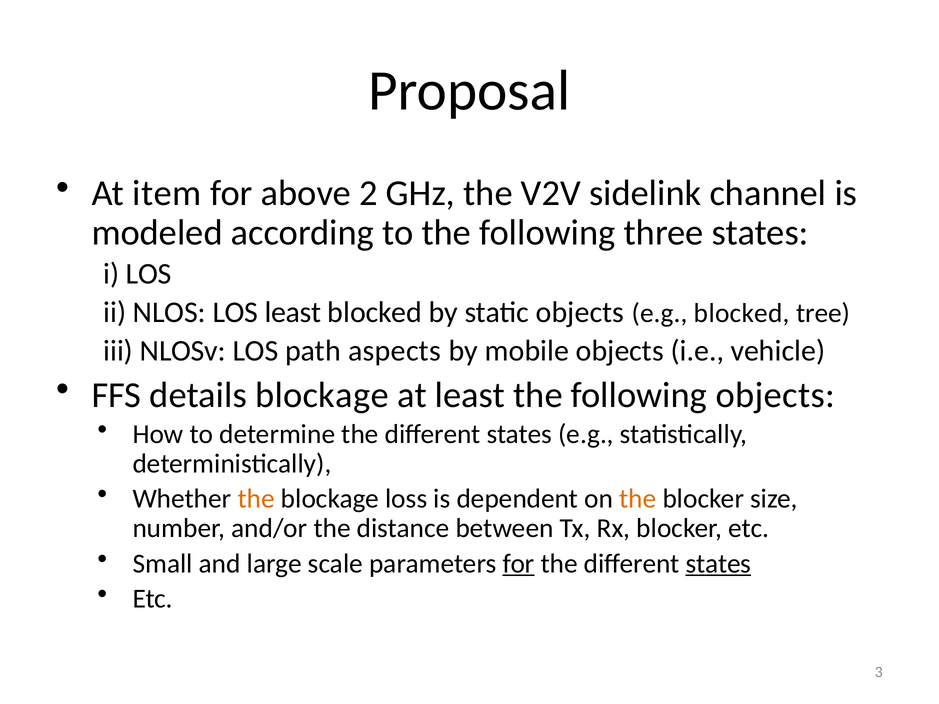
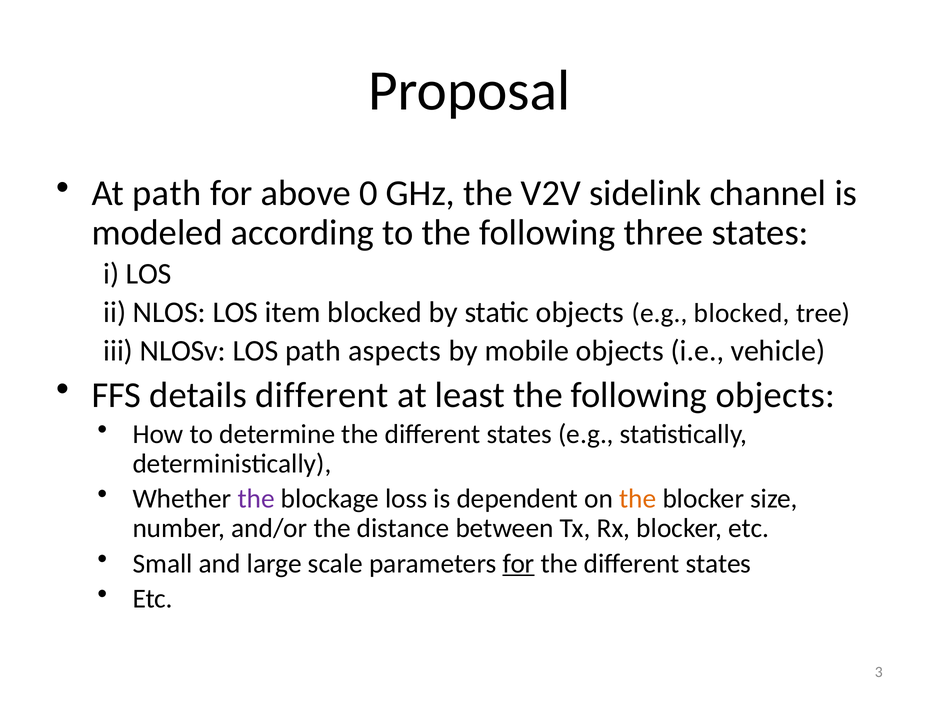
At item: item -> path (167, 193)
2: 2 -> 0 (368, 193)
LOS least: least -> item (293, 313)
details blockage: blockage -> different (322, 395)
the colour: orange -> purple (256, 499)
states underline: present -> none (718, 564)
